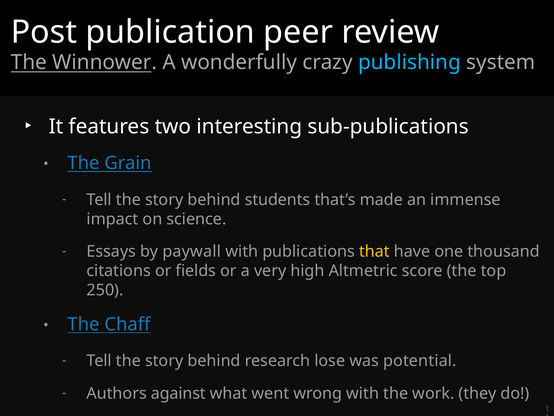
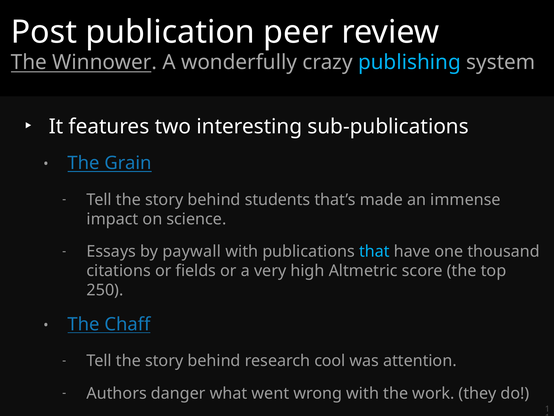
that colour: yellow -> light blue (374, 251)
lose: lose -> cool (330, 361)
potential: potential -> attention (420, 361)
against: against -> danger (178, 393)
